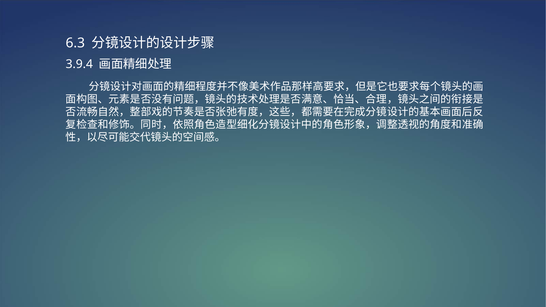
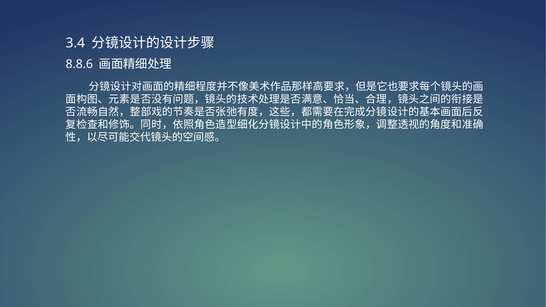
6.3: 6.3 -> 3.4 (75, 43)
3.9.4: 3.9.4 -> 8.8.6 (79, 64)
